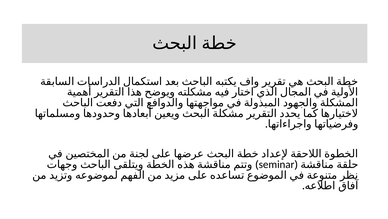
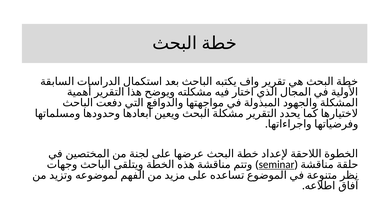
seminar underline: none -> present (277, 164)
